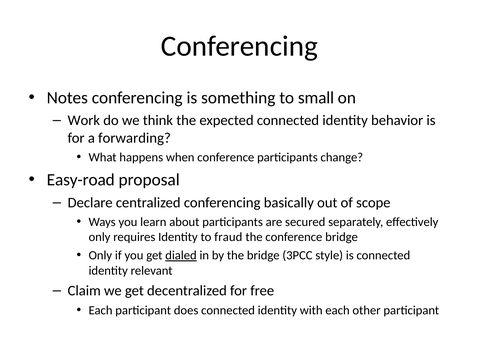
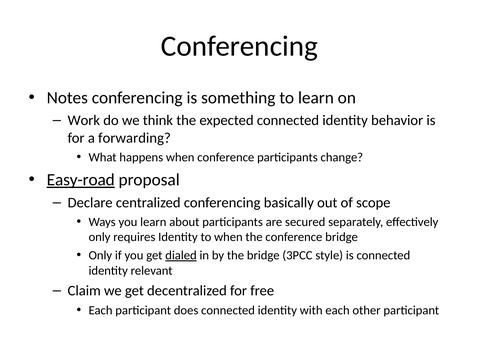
to small: small -> learn (316, 98)
Easy-road underline: none -> present (81, 180)
to fraud: fraud -> when (228, 237)
